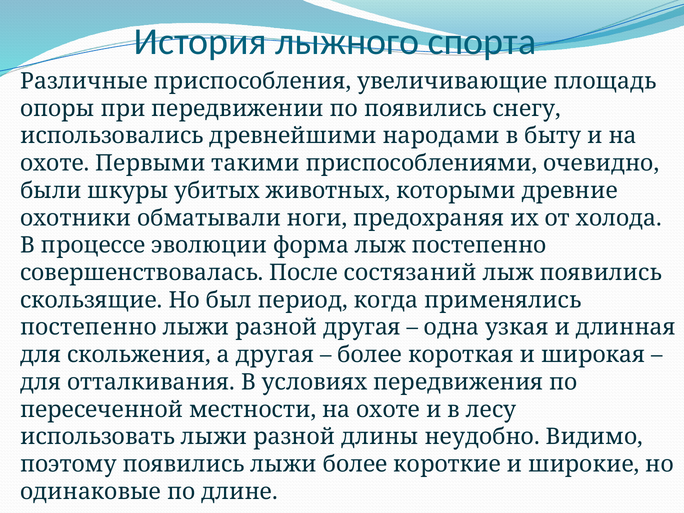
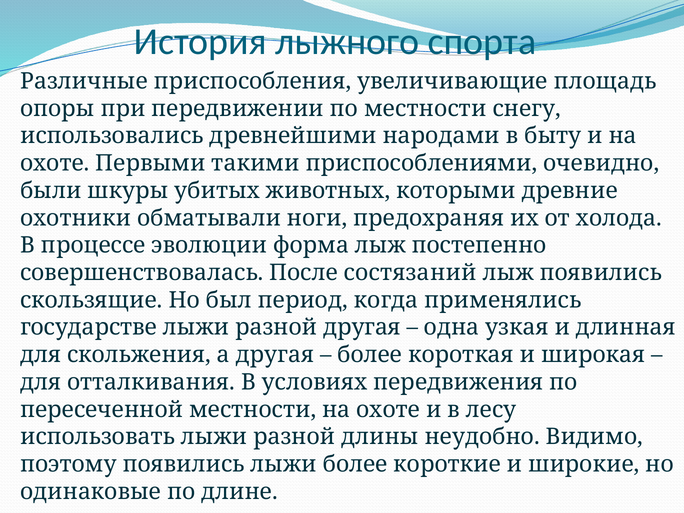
по появились: появились -> местности (425, 109)
постепенно: постепенно -> государстве (89, 327)
